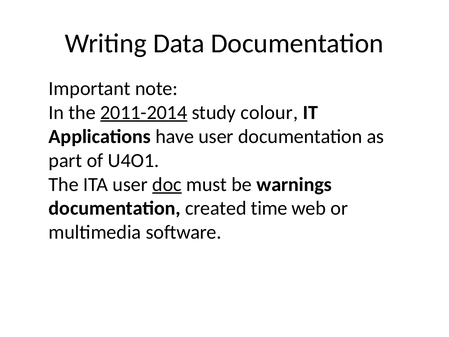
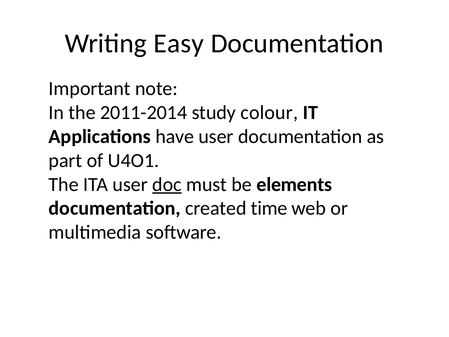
Data: Data -> Easy (179, 43)
2011-2014 underline: present -> none (144, 112)
warnings: warnings -> elements (294, 184)
